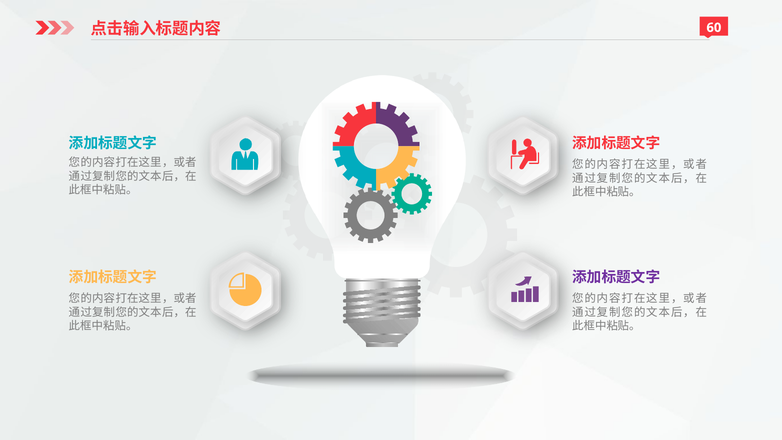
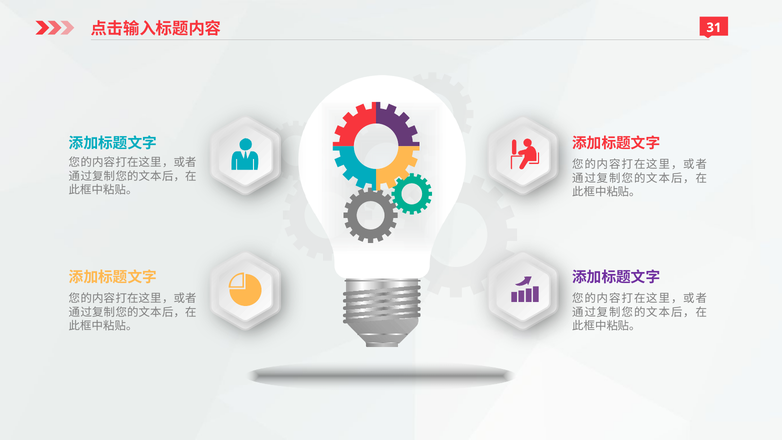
60: 60 -> 31 (714, 28)
